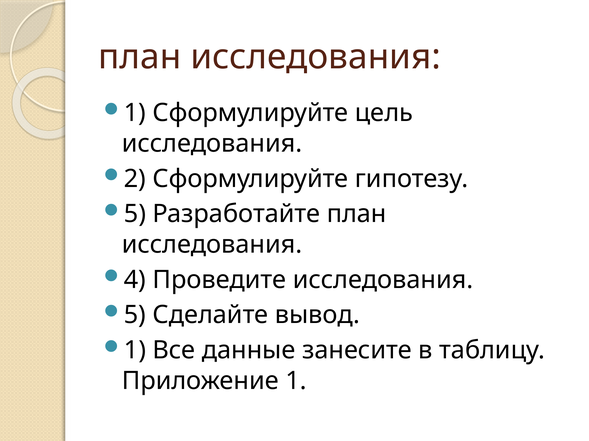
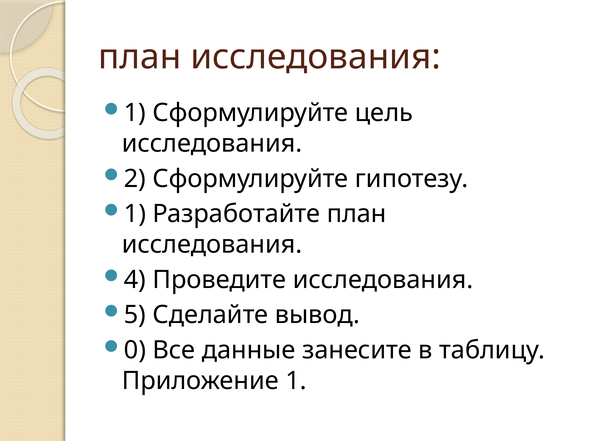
5: 5 -> 1 (135, 214)
1: 1 -> 0 (135, 351)
